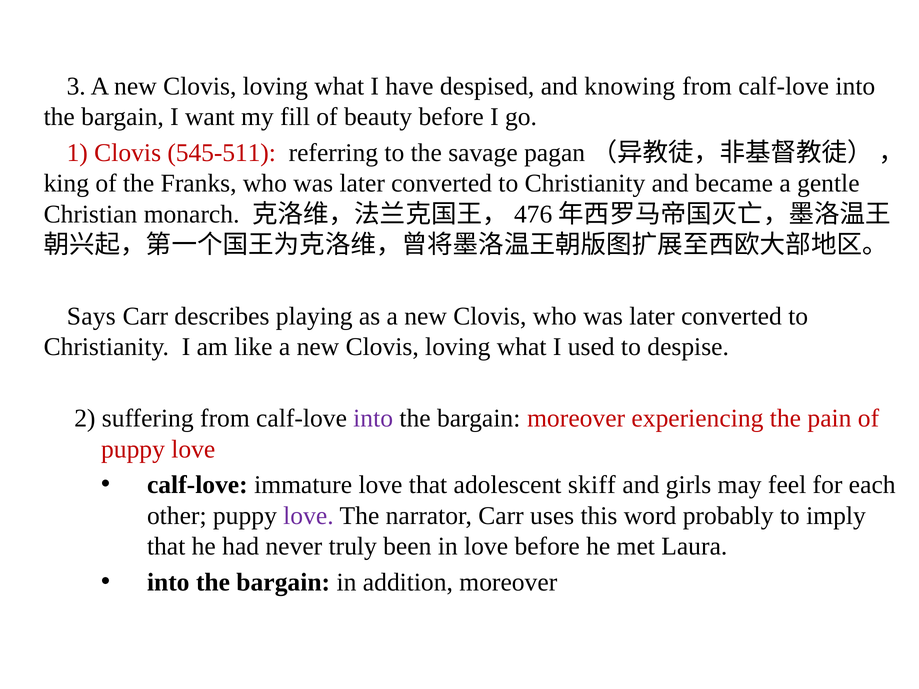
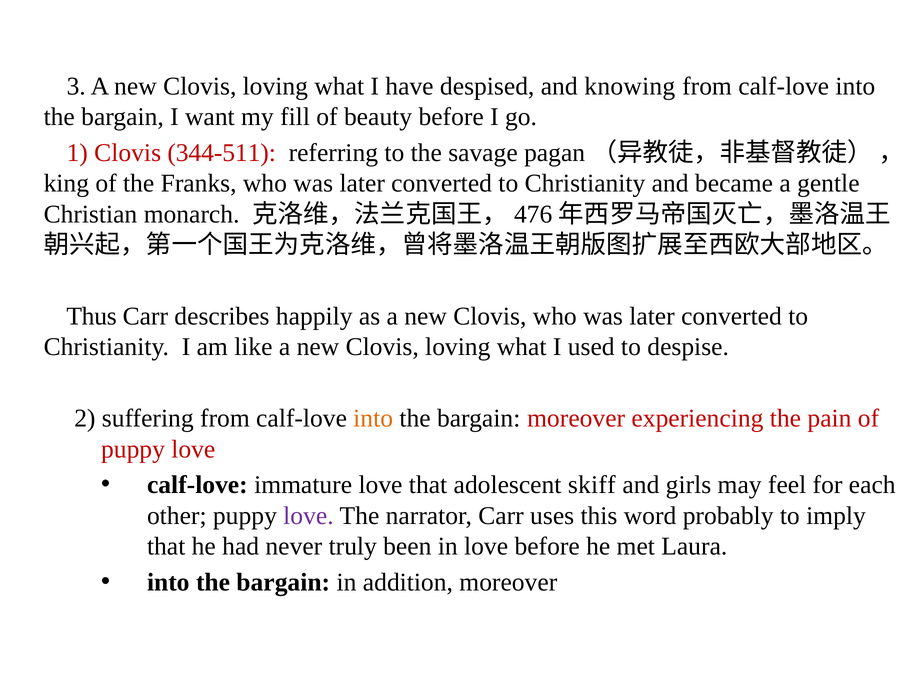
545-511: 545-511 -> 344-511 (222, 153)
Says: Says -> Thus (92, 316)
playing: playing -> happily (314, 316)
into colour: purple -> orange (373, 419)
